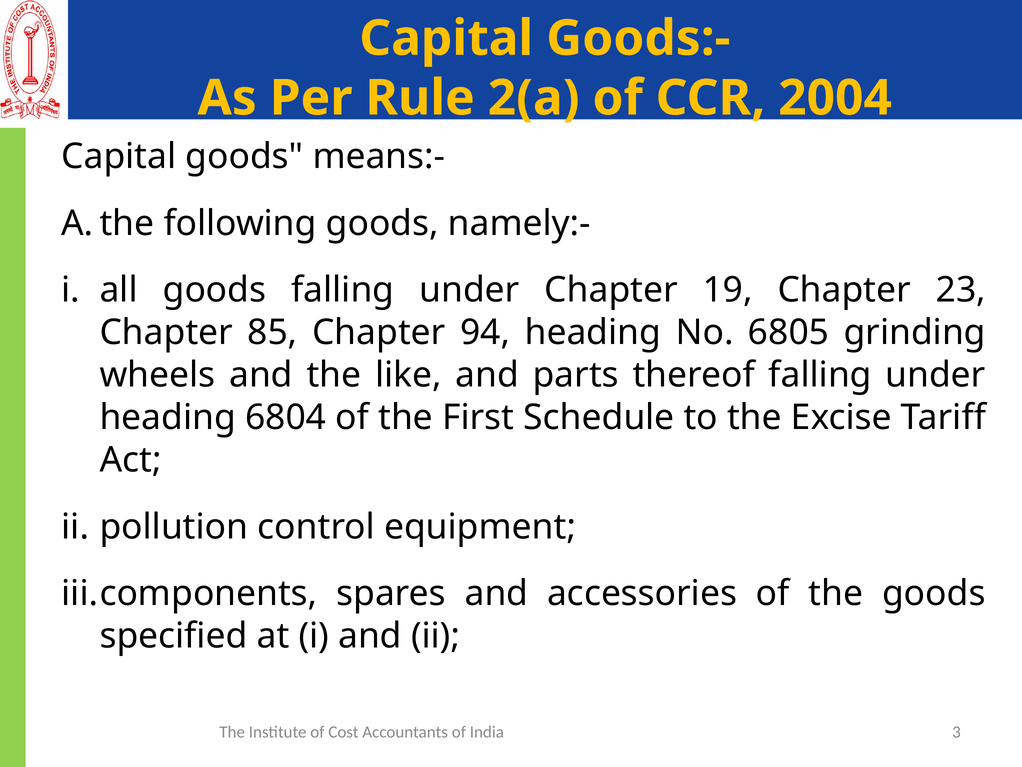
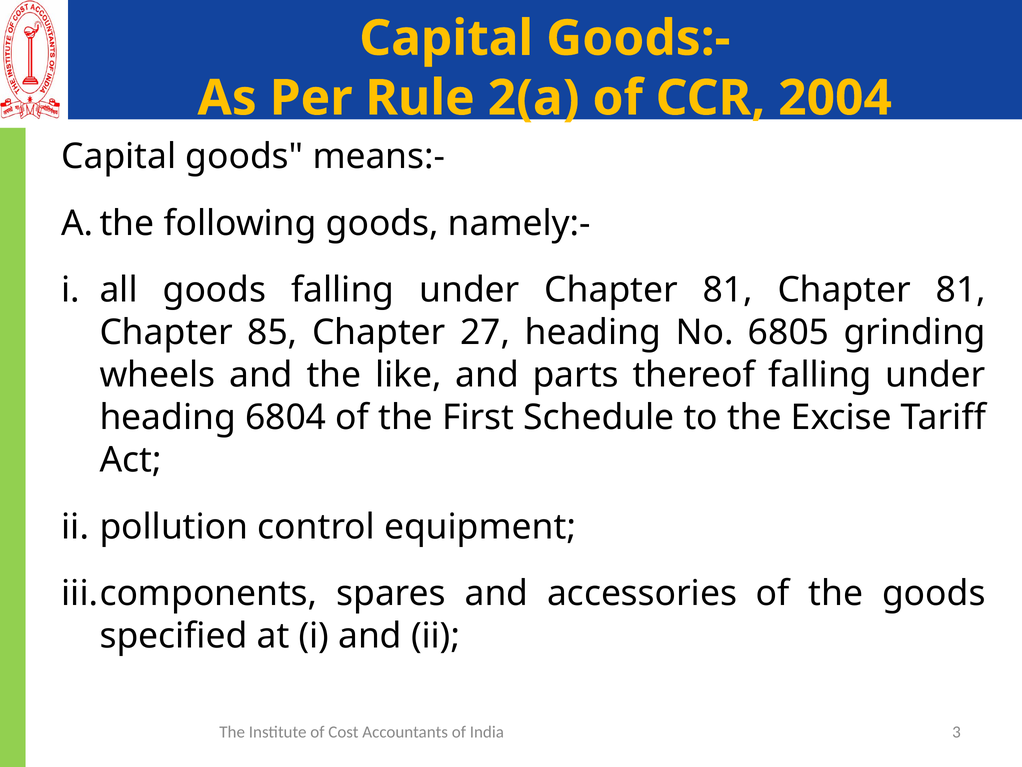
under Chapter 19: 19 -> 81 (728, 290)
23: 23 -> 81 (961, 290)
94: 94 -> 27 (485, 332)
